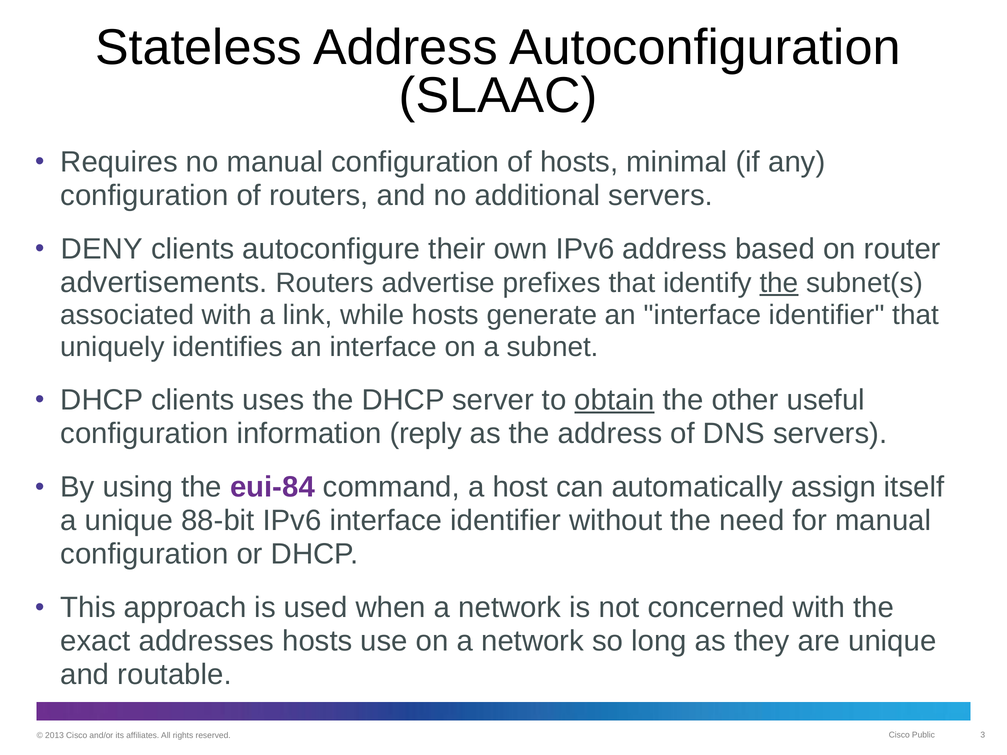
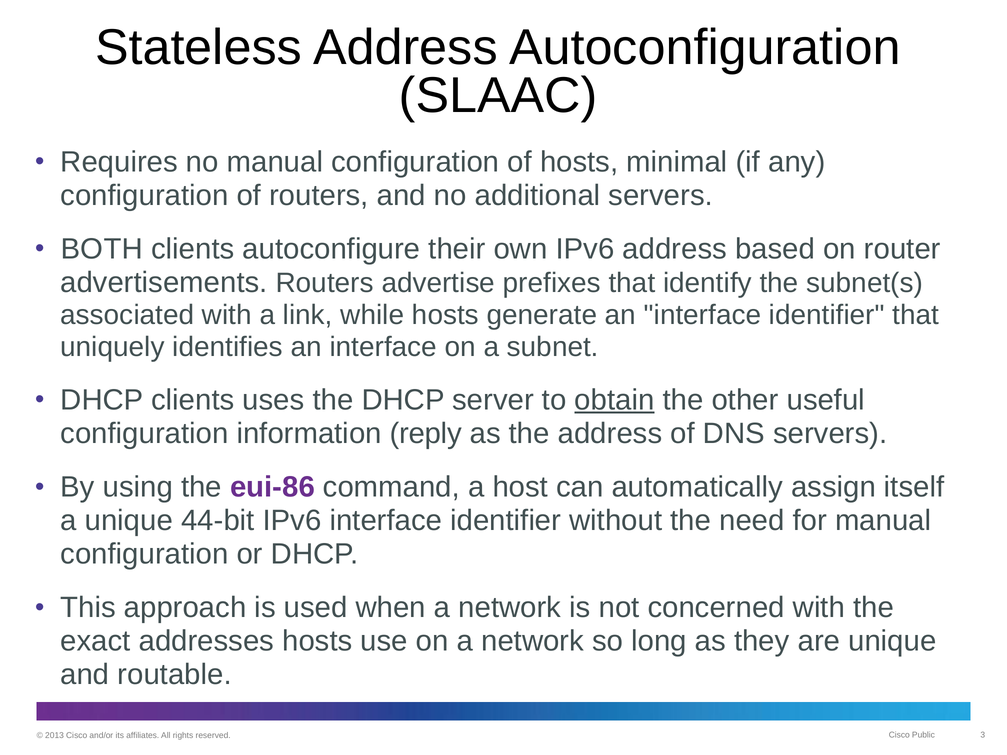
DENY: DENY -> BOTH (102, 249)
the underline: present -> none (779, 283)
eui-84: eui-84 -> eui-86 (272, 487)
88-bit: 88-bit -> 44-bit (218, 521)
